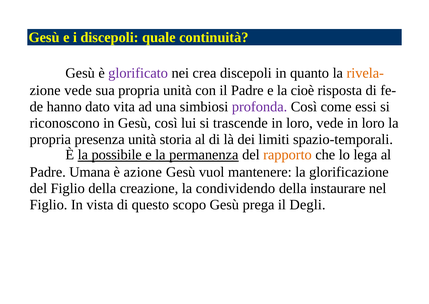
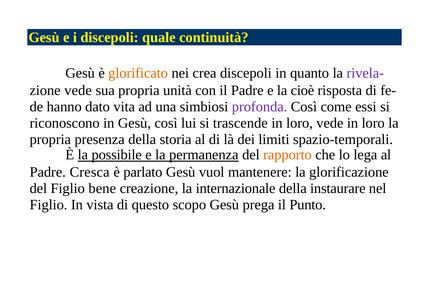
glorificato colour: purple -> orange (138, 73)
rivela- colour: orange -> purple (365, 73)
presenza unità: unità -> della (142, 140)
Umana: Umana -> Cresca (90, 172)
azione: azione -> parlato (143, 172)
Figlio della: della -> bene (102, 189)
condividendo: condividendo -> internazionale (236, 189)
Degli: Degli -> Punto (308, 205)
